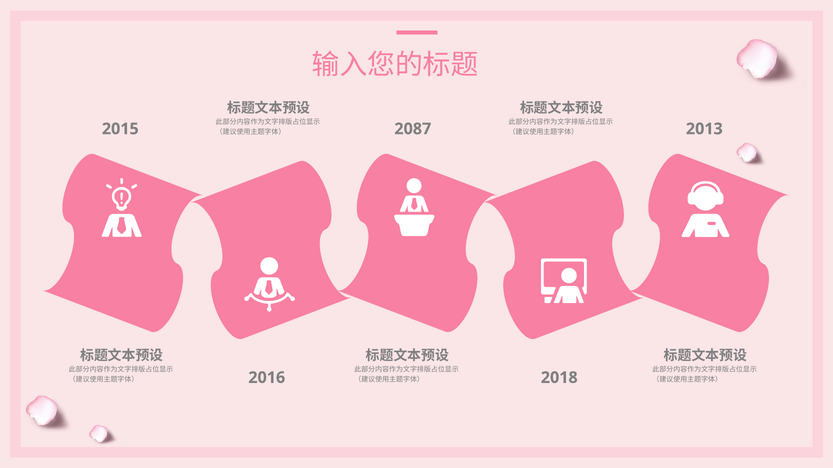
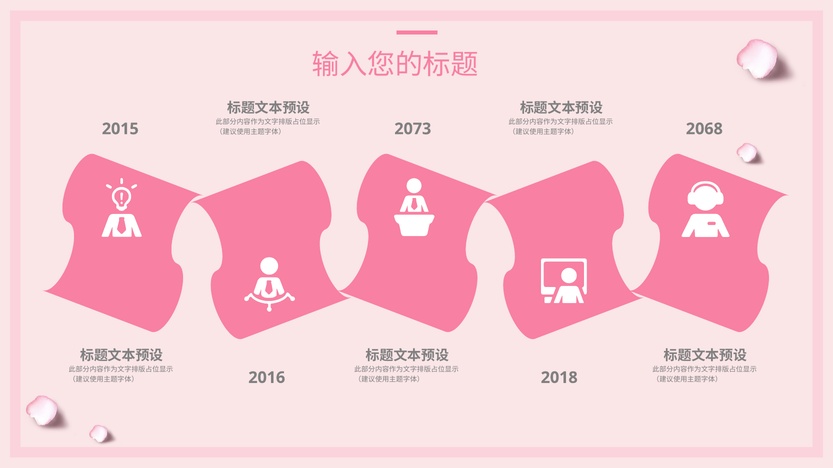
2087: 2087 -> 2073 (413, 129)
2013: 2013 -> 2068 (704, 129)
